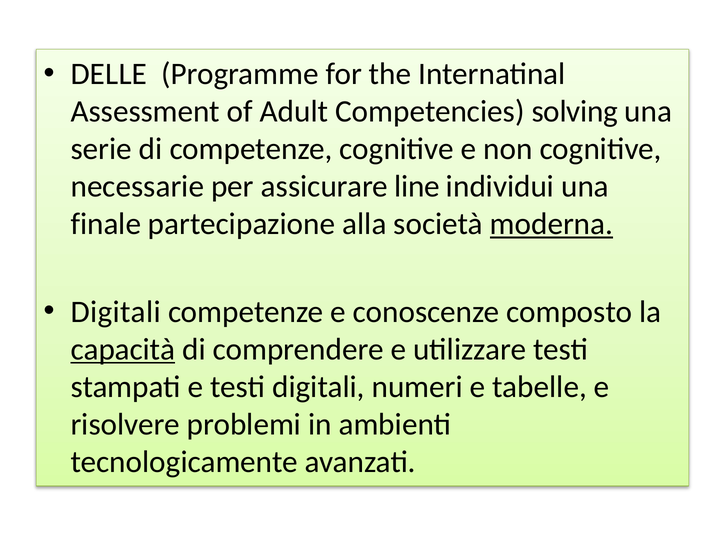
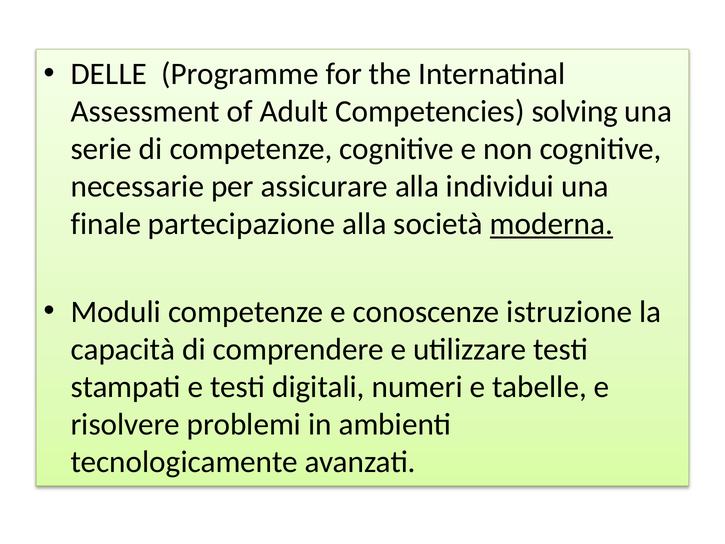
assicurare line: line -> alla (417, 186)
Digitali: Digitali -> Moduli (116, 312)
composto: composto -> istruzione (569, 312)
capacità underline: present -> none (123, 349)
